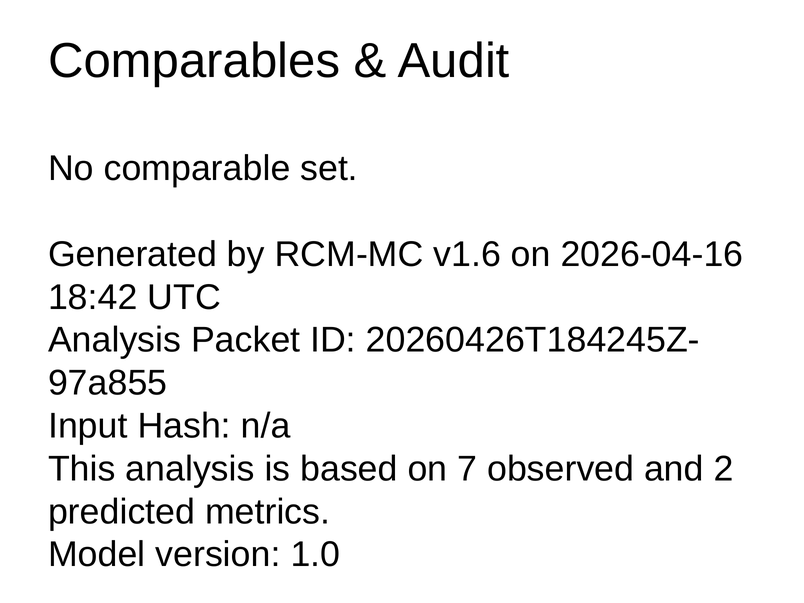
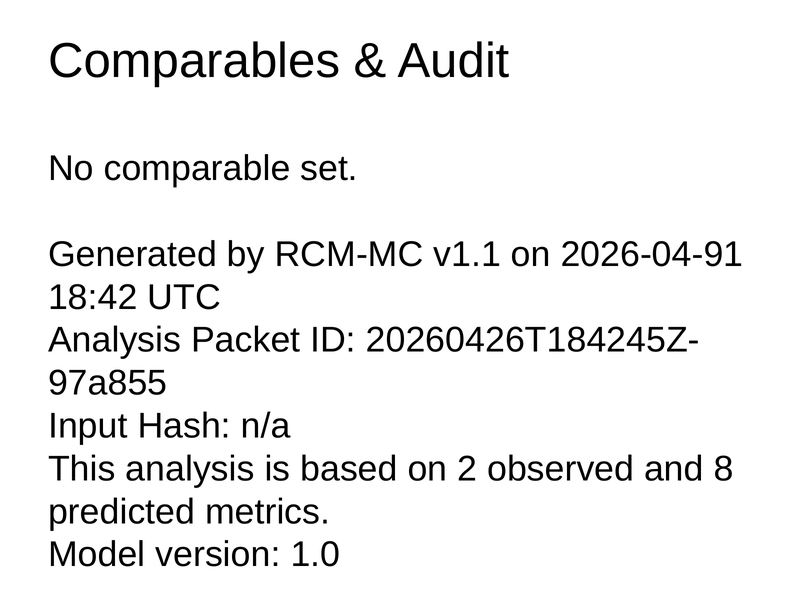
v1.6: v1.6 -> v1.1 (467, 254)
2026-04-16: 2026-04-16 -> 2026-04-91 (652, 254)
7: 7 -> 2 (467, 469)
2: 2 -> 8 (724, 469)
